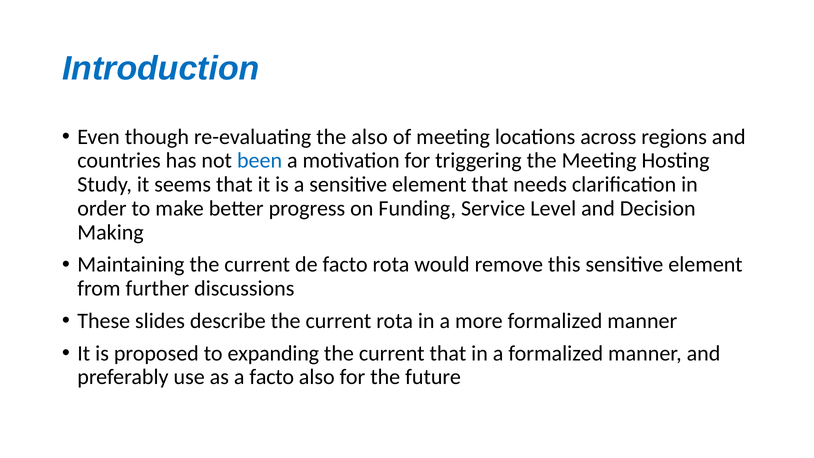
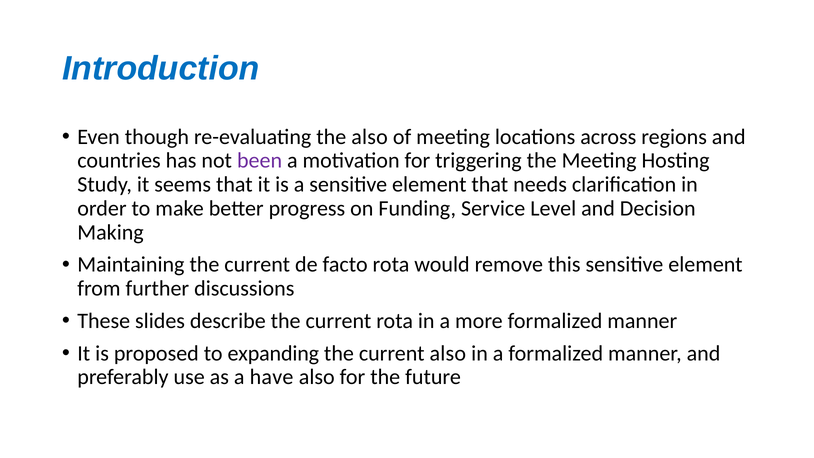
been colour: blue -> purple (260, 161)
current that: that -> also (448, 353)
a facto: facto -> have (272, 377)
